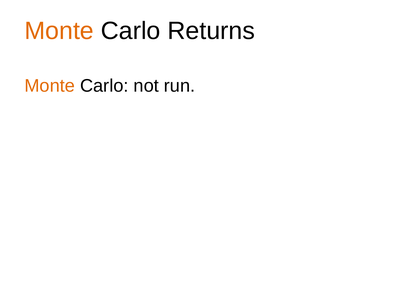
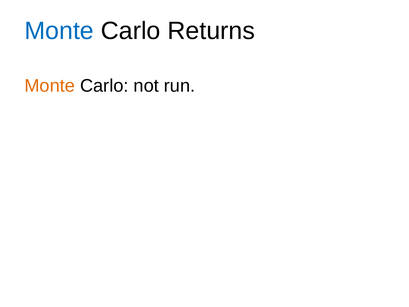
Monte colour: orange -> blue (59, 31)
